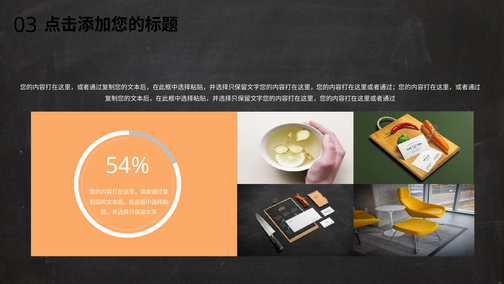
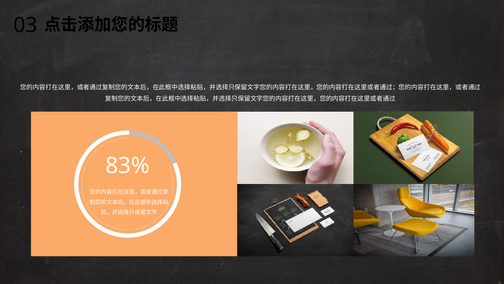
54%: 54% -> 83% (128, 165)
